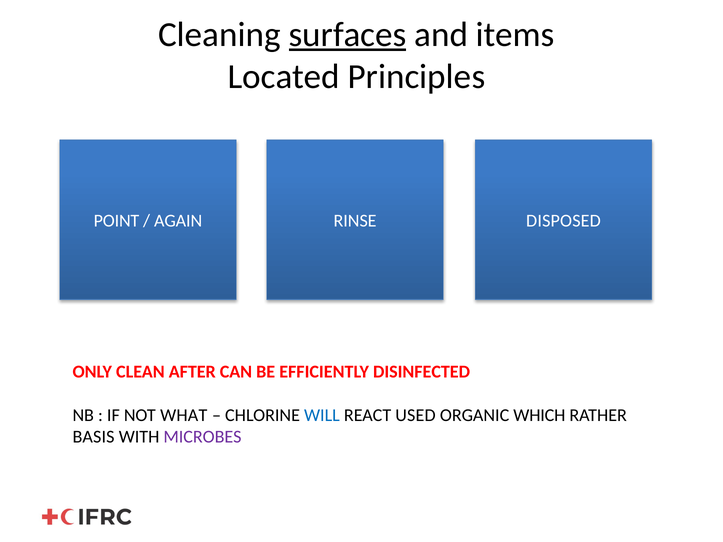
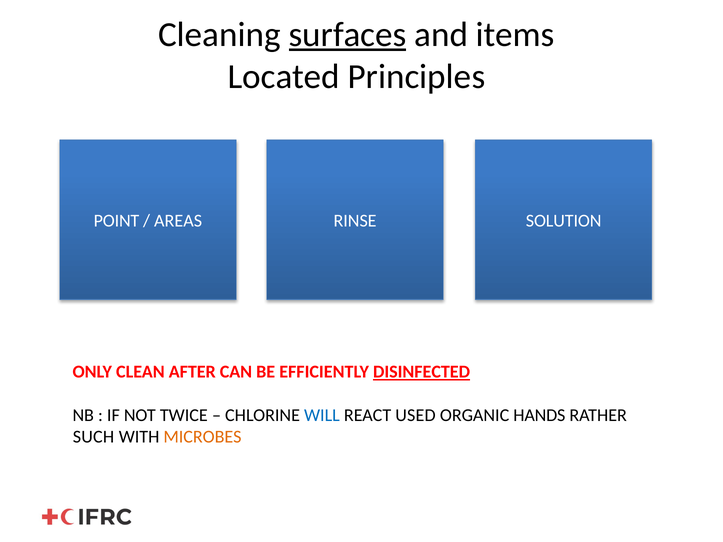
AGAIN: AGAIN -> AREAS (178, 221)
DISPOSED: DISPOSED -> SOLUTION (564, 221)
DISINFECTED underline: none -> present (422, 372)
WHAT: WHAT -> TWICE (184, 416)
WHICH: WHICH -> HANDS (539, 416)
BASIS: BASIS -> SUCH (94, 437)
MICROBES colour: purple -> orange (202, 437)
